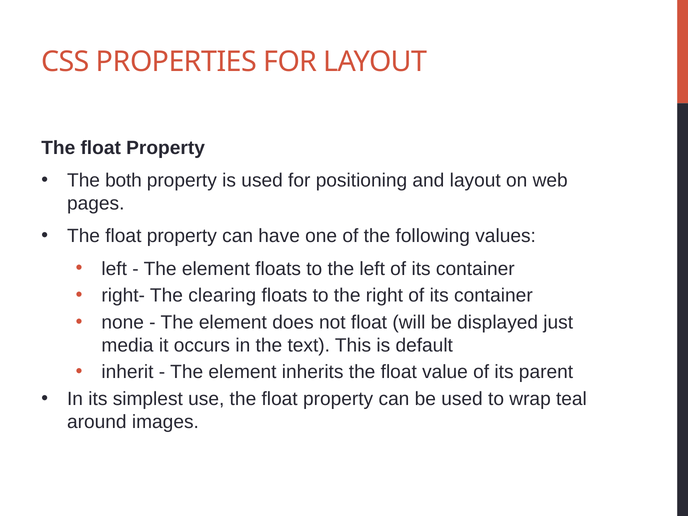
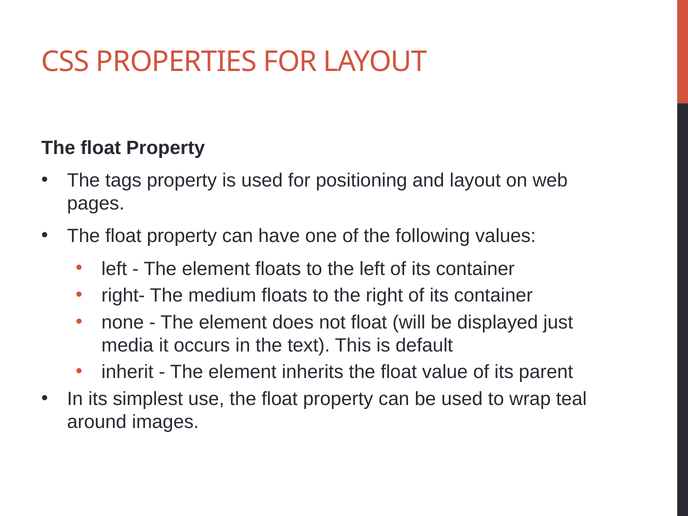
both: both -> tags (123, 181)
clearing: clearing -> medium (222, 295)
